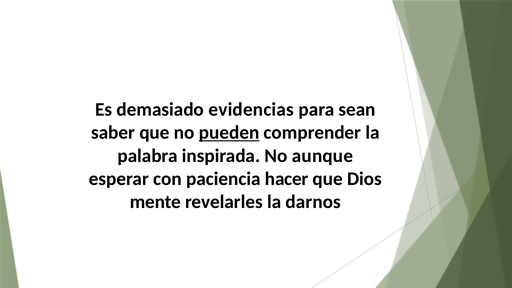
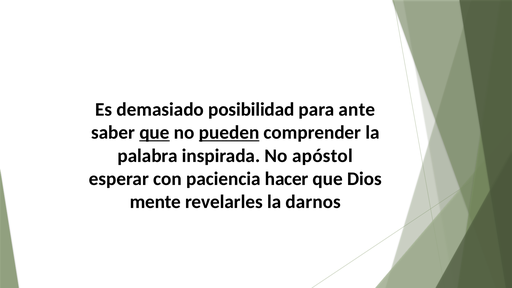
evidencias: evidencias -> posibilidad (251, 110)
sean: sean -> ante (357, 110)
que underline: none -> present (154, 133)
aunque: aunque -> apóstol (323, 156)
